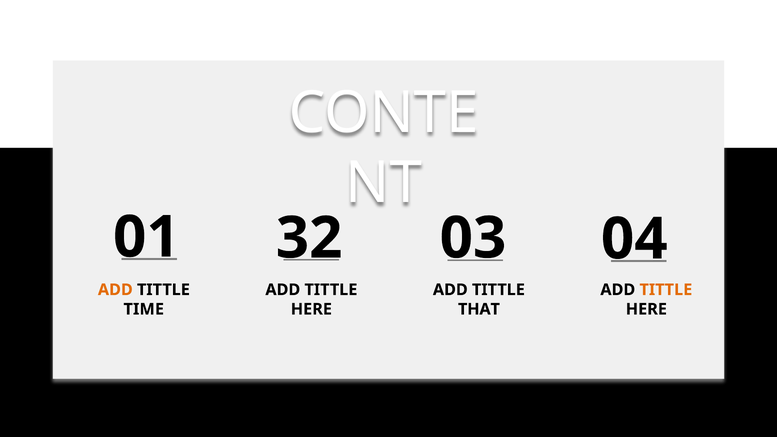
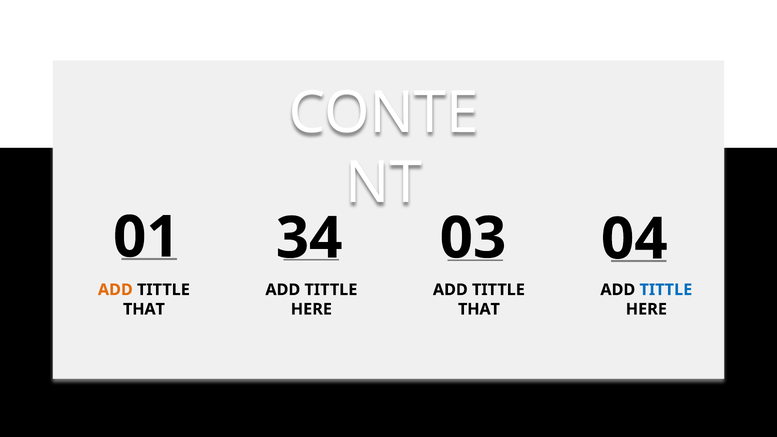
32: 32 -> 34 (309, 238)
TITTLE colour: orange -> blue (666, 290)
TIME: TIME -> THAT (144, 309)
